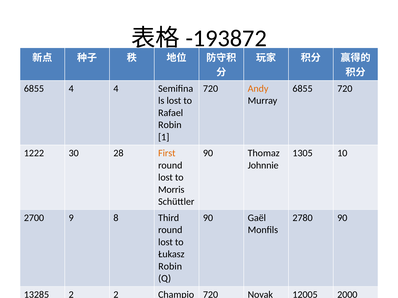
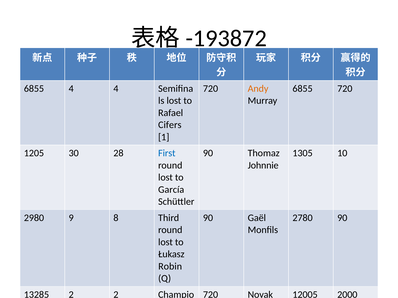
Robin: Robin -> Cifers (170, 125)
1222: 1222 -> 1205 (34, 153)
First colour: orange -> blue (167, 153)
Morris: Morris -> García (171, 190)
2700: 2700 -> 2980 (34, 218)
